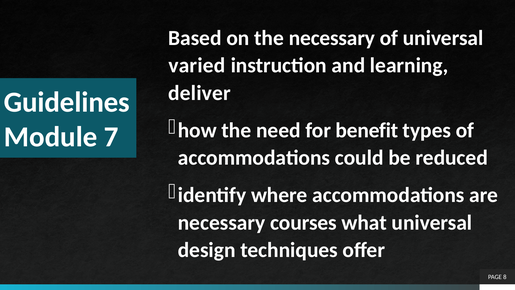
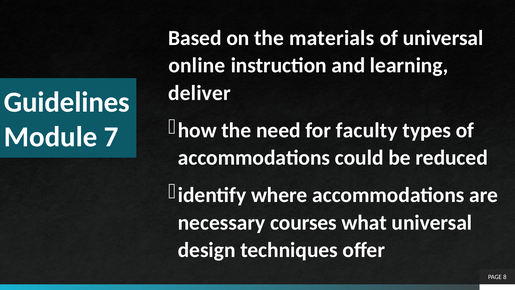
the necessary: necessary -> materials (332, 38)
varied: varied -> online (197, 65)
benefit: benefit -> faculty (367, 130)
